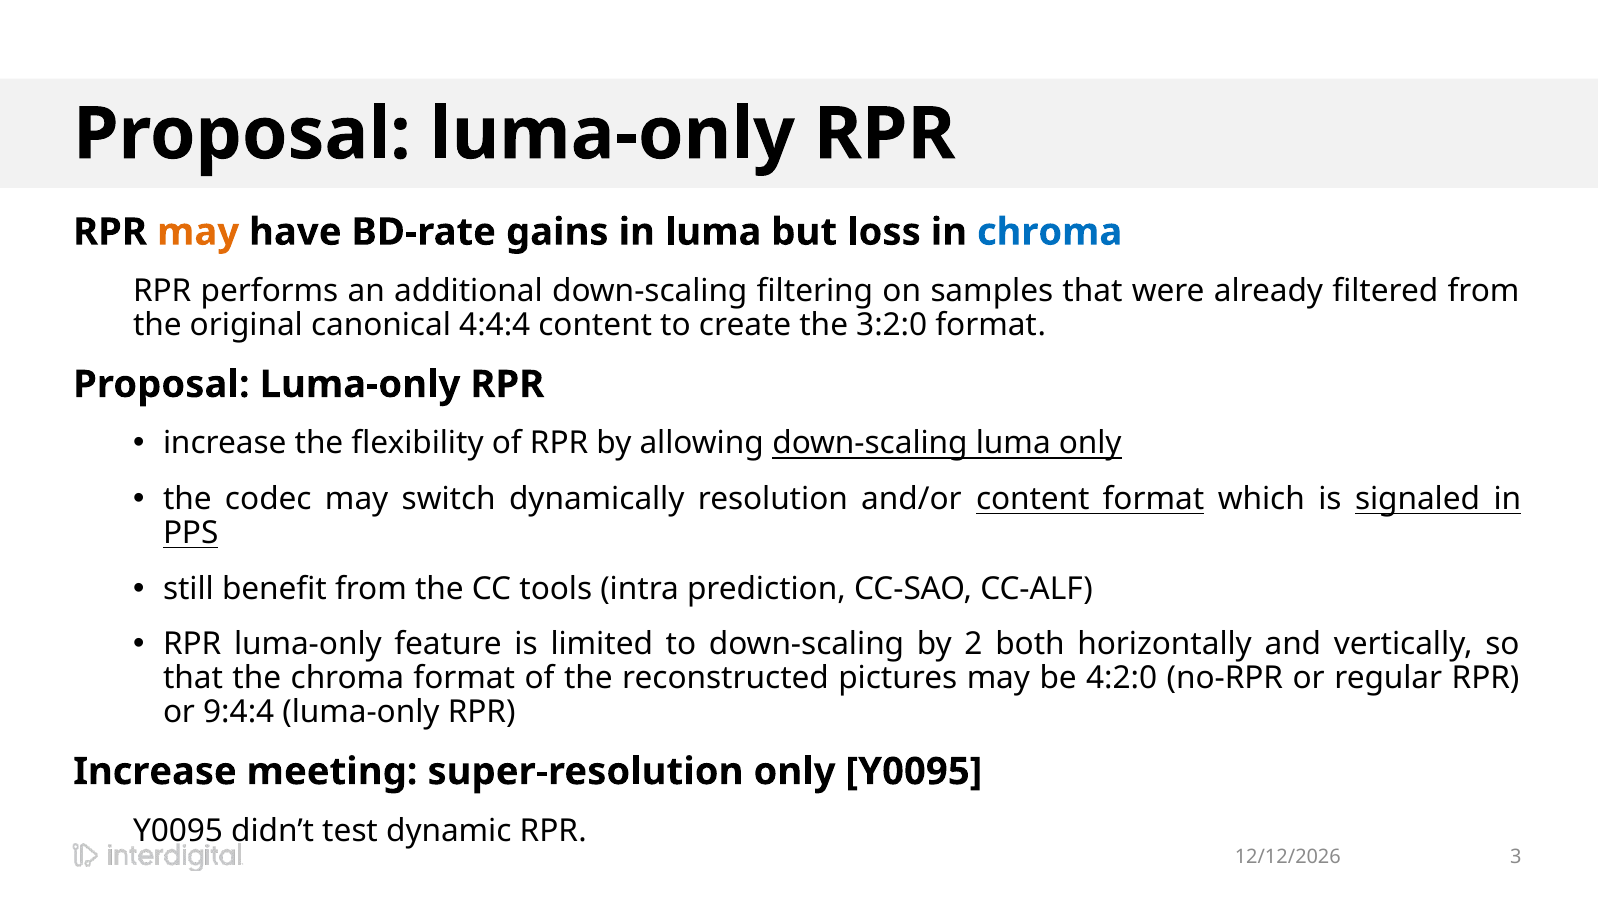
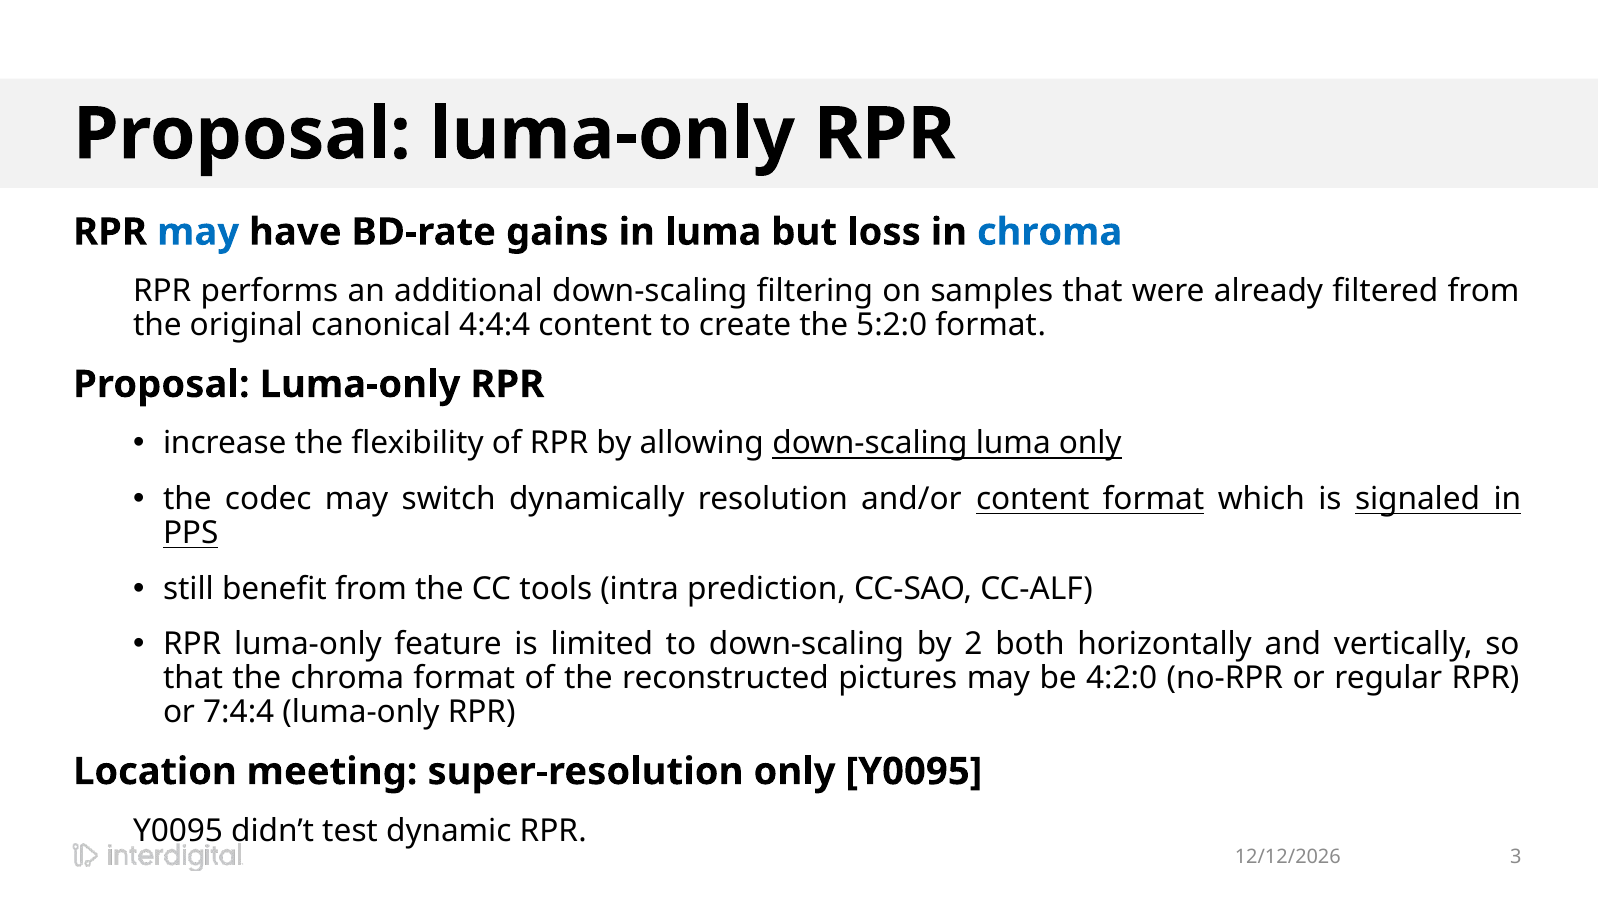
may colour: orange -> blue (198, 232)
3:2:0: 3:2:0 -> 5:2:0 (892, 325)
9:4:4: 9:4:4 -> 7:4:4 (239, 712)
Increase: Increase -> Location (155, 771)
